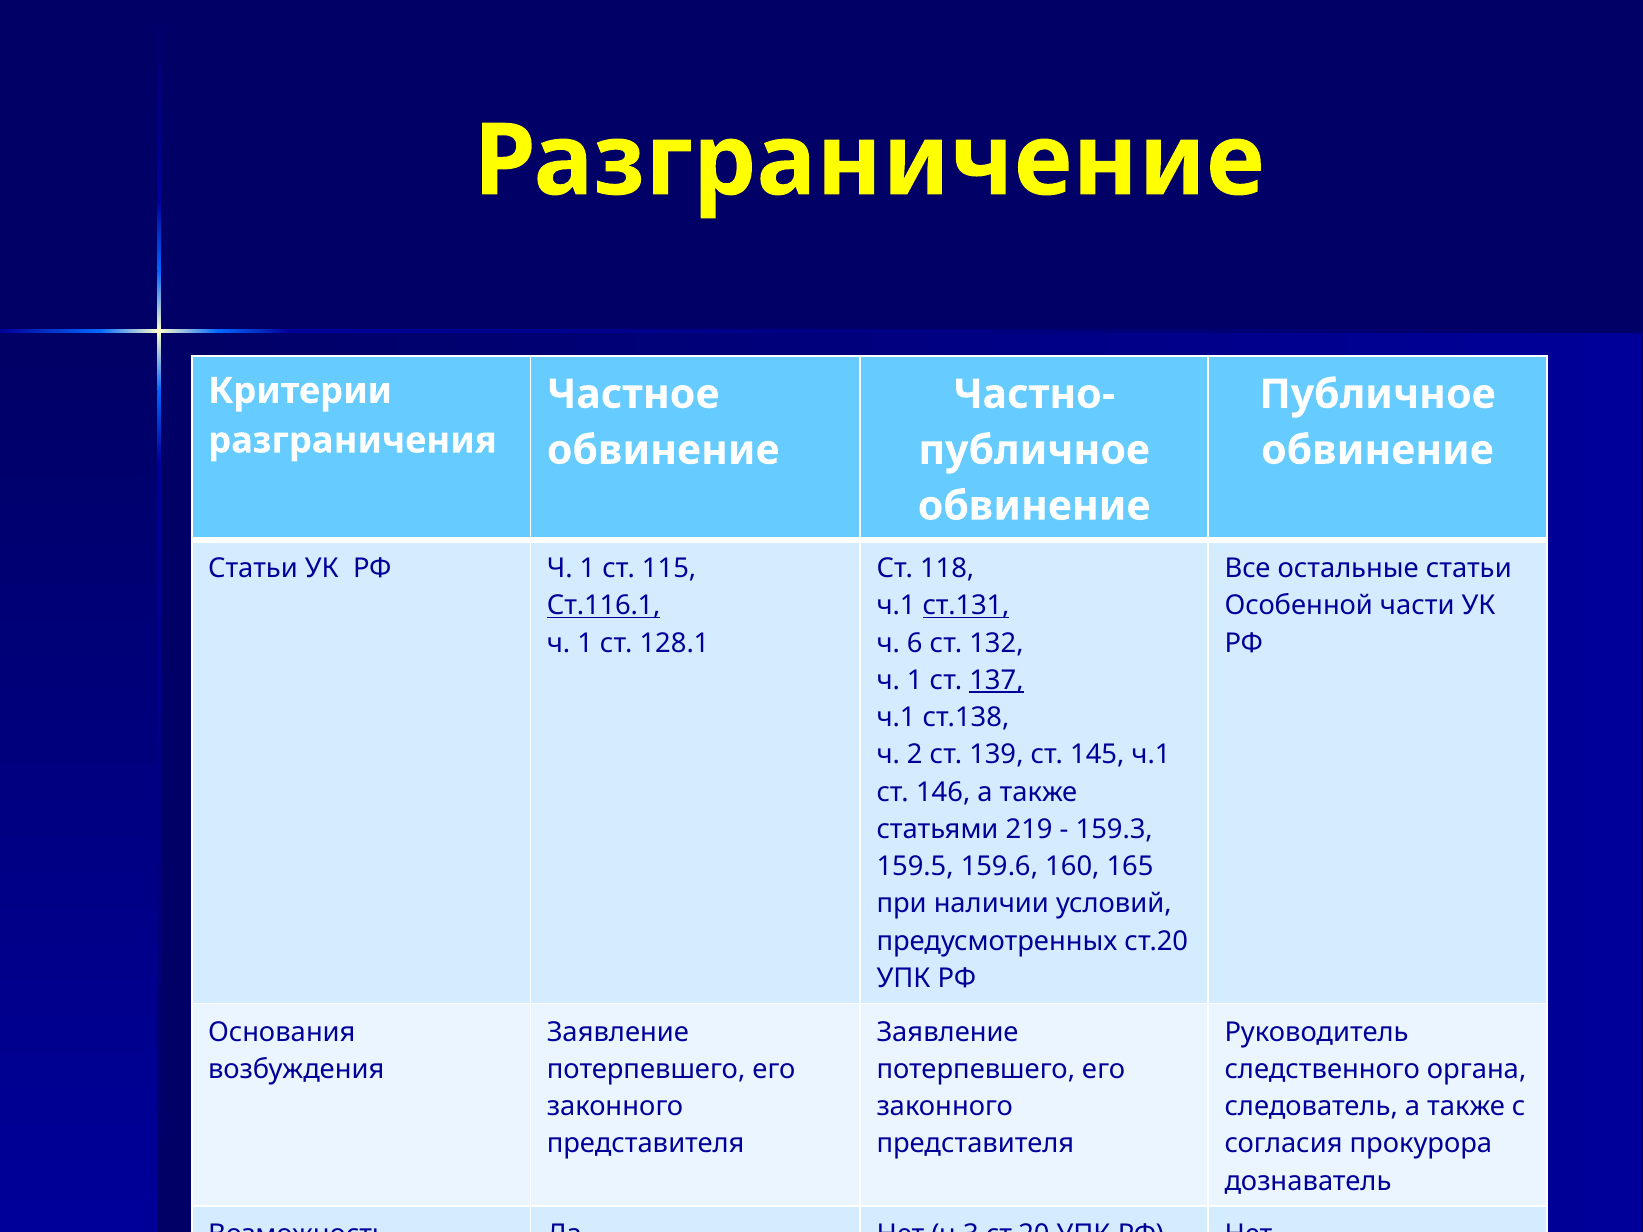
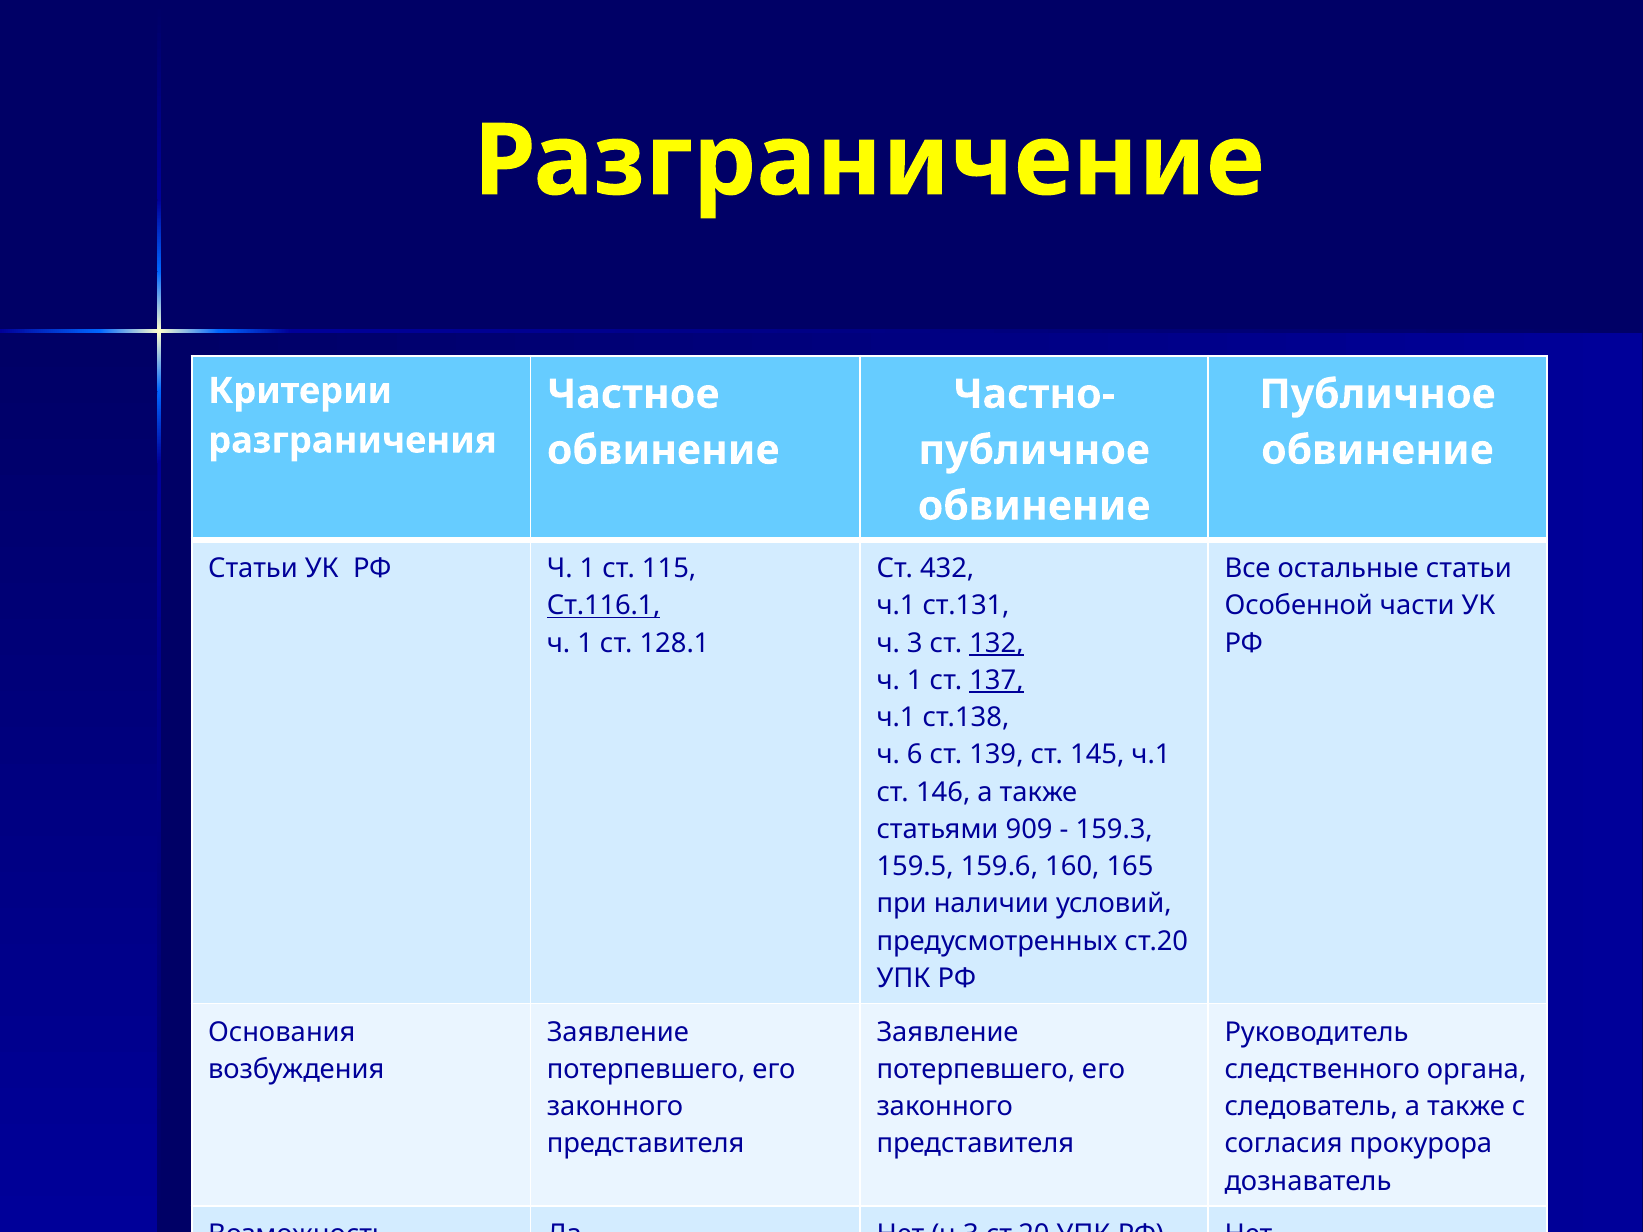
118: 118 -> 432 (947, 569)
ст.131 underline: present -> none (966, 606)
6: 6 -> 3 (915, 643)
132 underline: none -> present (996, 643)
2: 2 -> 6 (915, 755)
219: 219 -> 909 (1029, 829)
